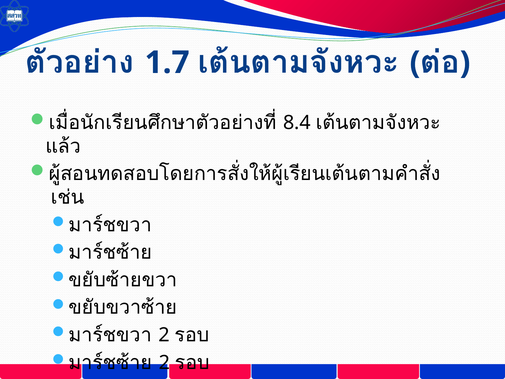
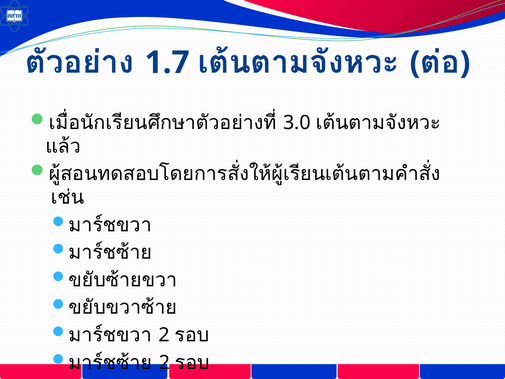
8.4: 8.4 -> 3.0 (297, 123)
